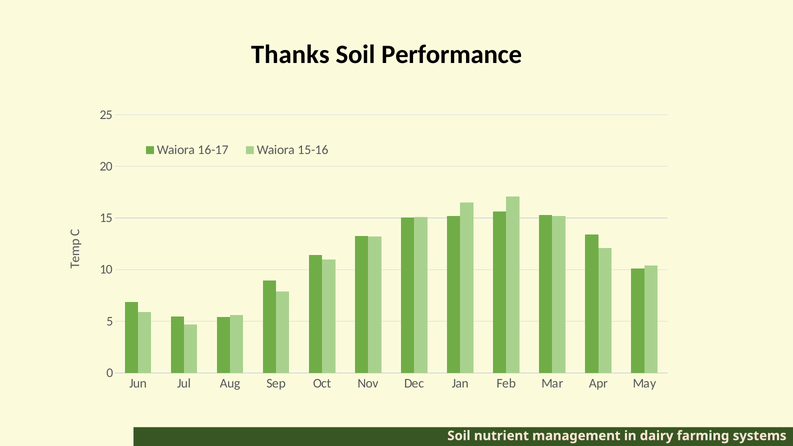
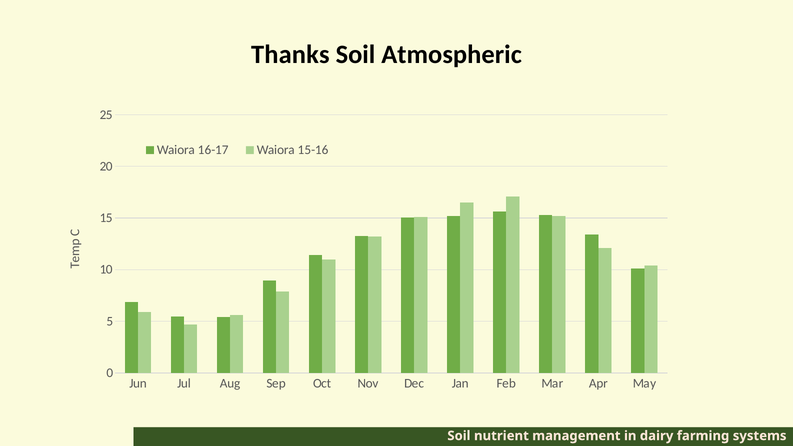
Performance: Performance -> Atmospheric (452, 55)
